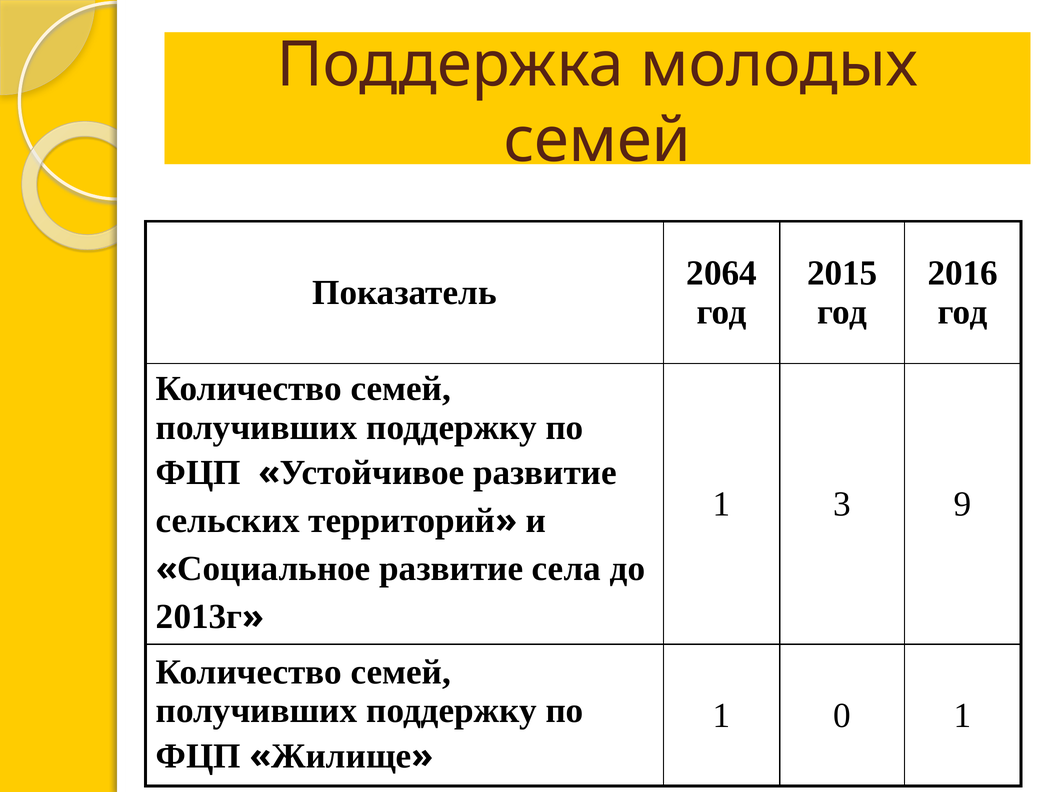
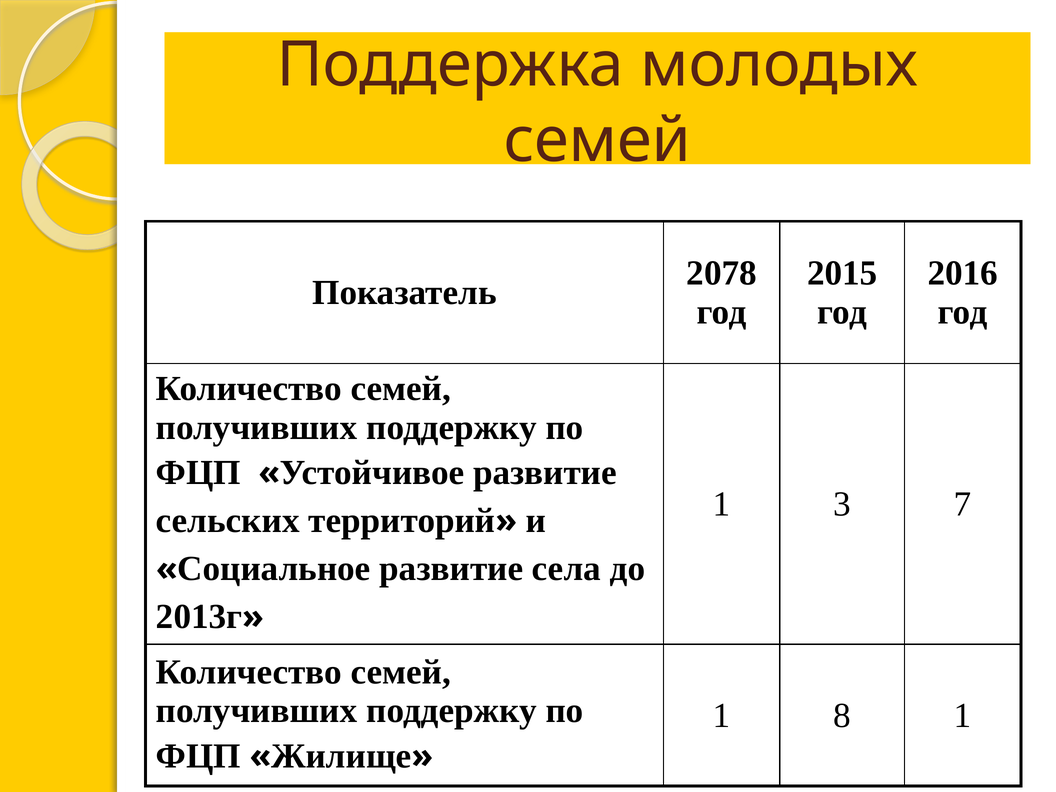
2064: 2064 -> 2078 (722, 273)
9: 9 -> 7 (963, 504)
0: 0 -> 8 (842, 715)
